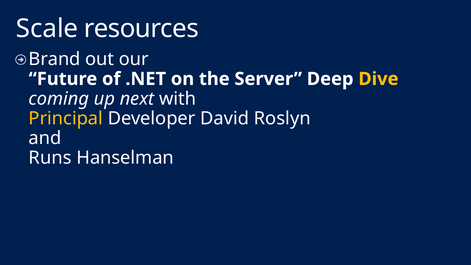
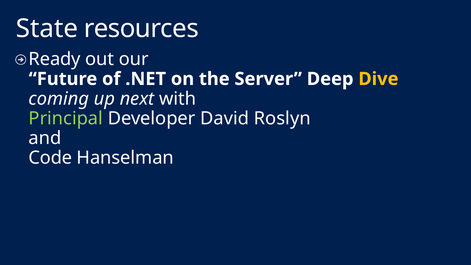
Scale: Scale -> State (47, 29)
Brand: Brand -> Ready (55, 59)
Principal colour: yellow -> light green (66, 118)
Runs: Runs -> Code (50, 158)
